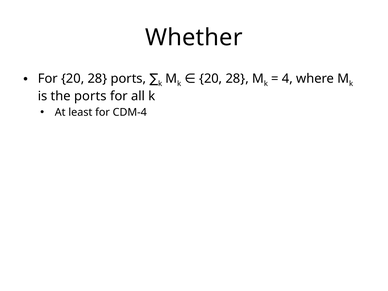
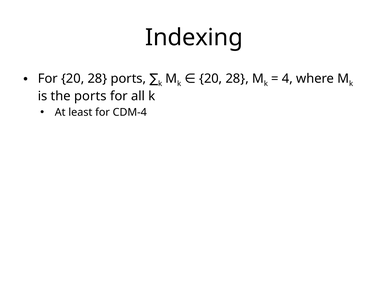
Whether: Whether -> Indexing (194, 38)
